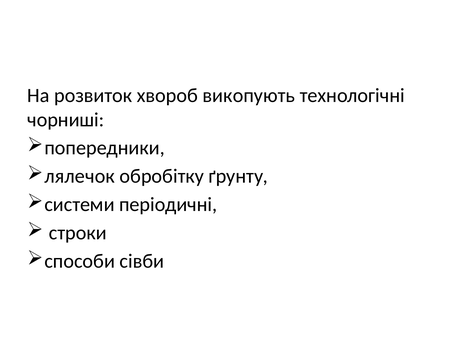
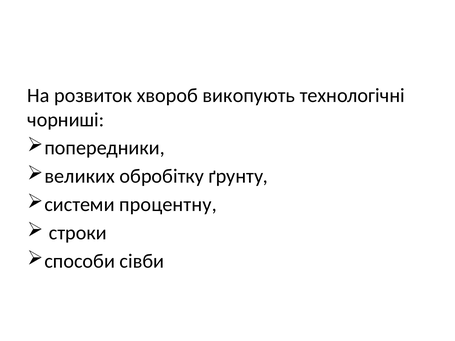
лялечок: лялечок -> великих (80, 176)
періодичні: періодичні -> процентну (168, 205)
